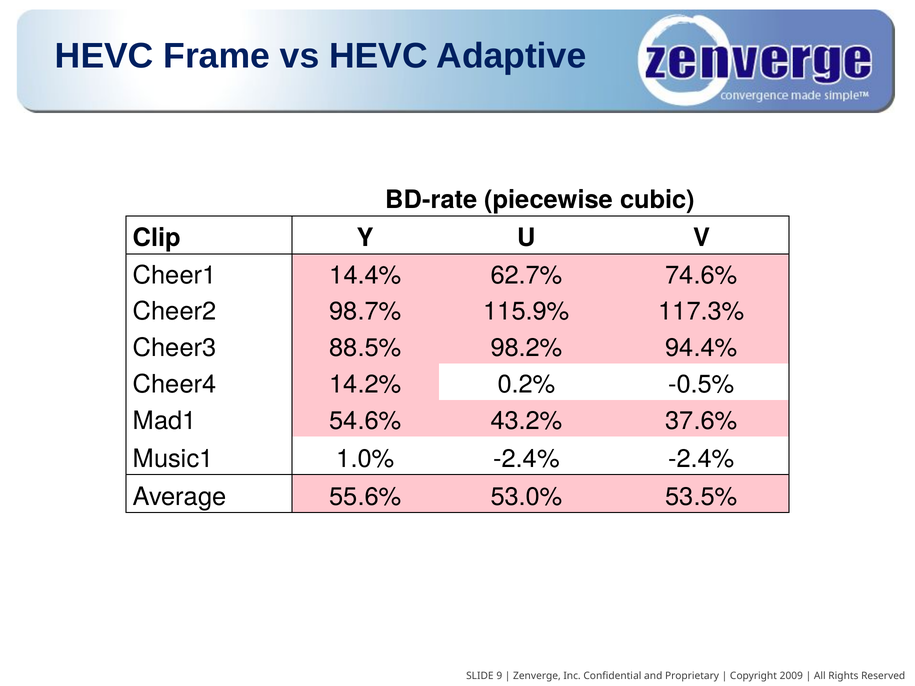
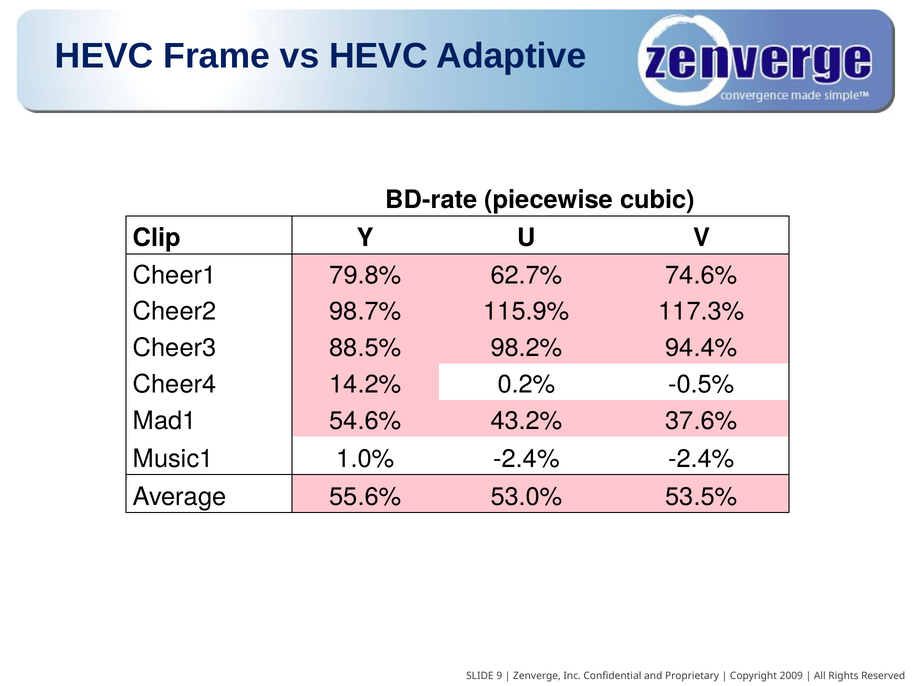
14.4%: 14.4% -> 79.8% (365, 275)
